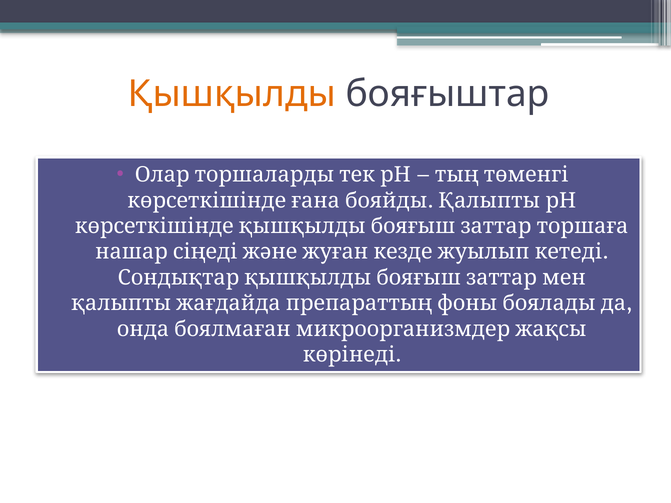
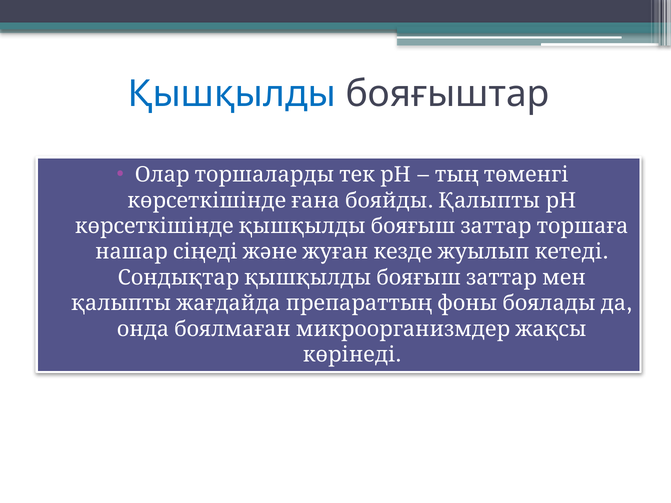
Қышқылды colour: orange -> blue (232, 94)
